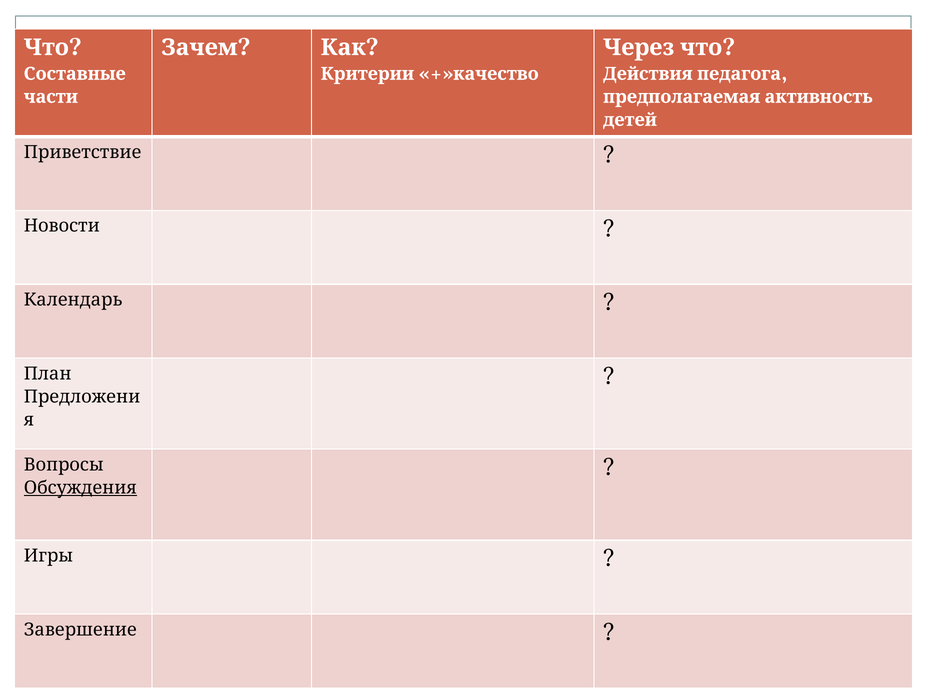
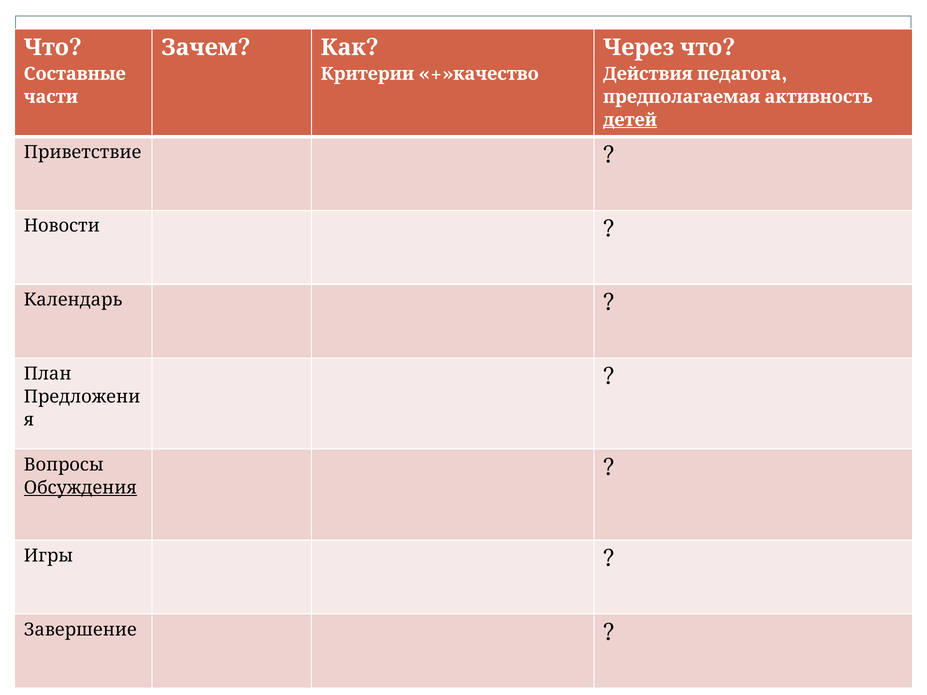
детей underline: none -> present (630, 120)
